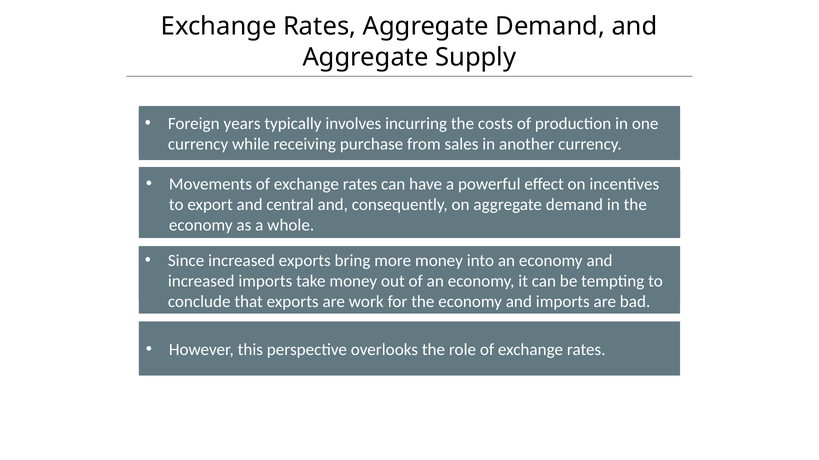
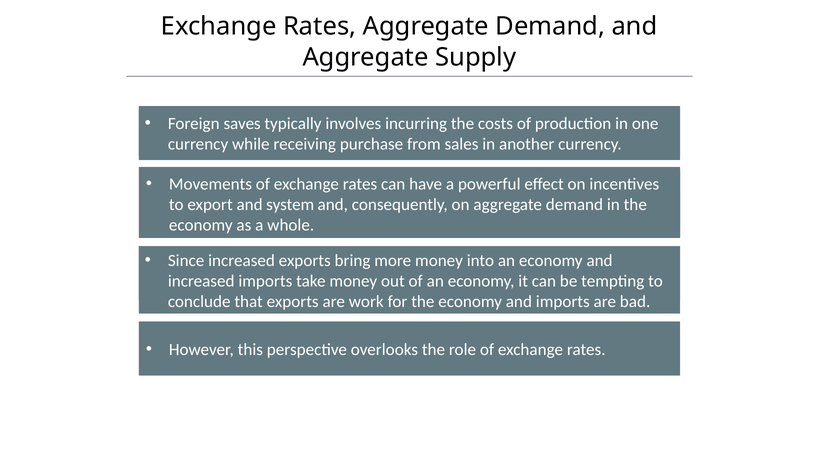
years: years -> saves (242, 124)
central: central -> system (290, 205)
